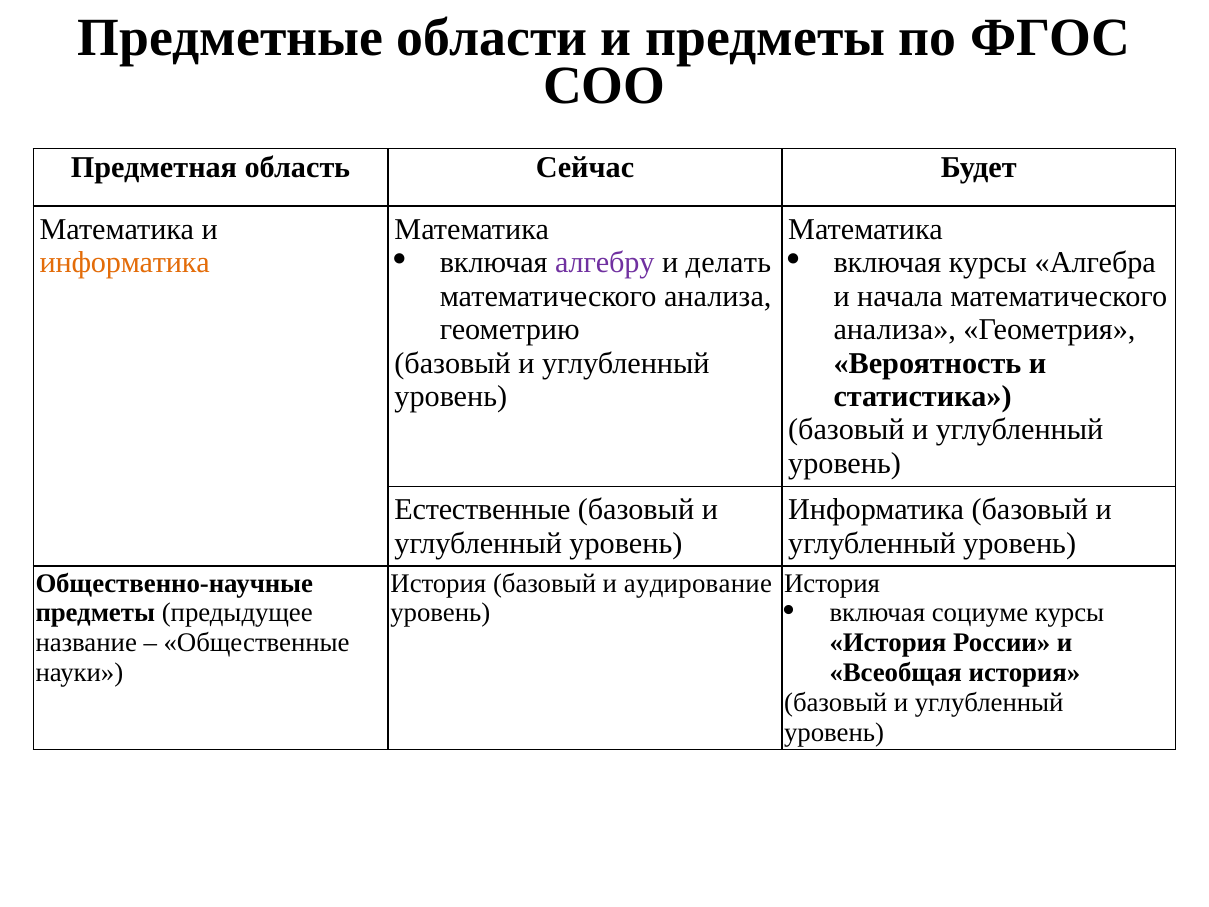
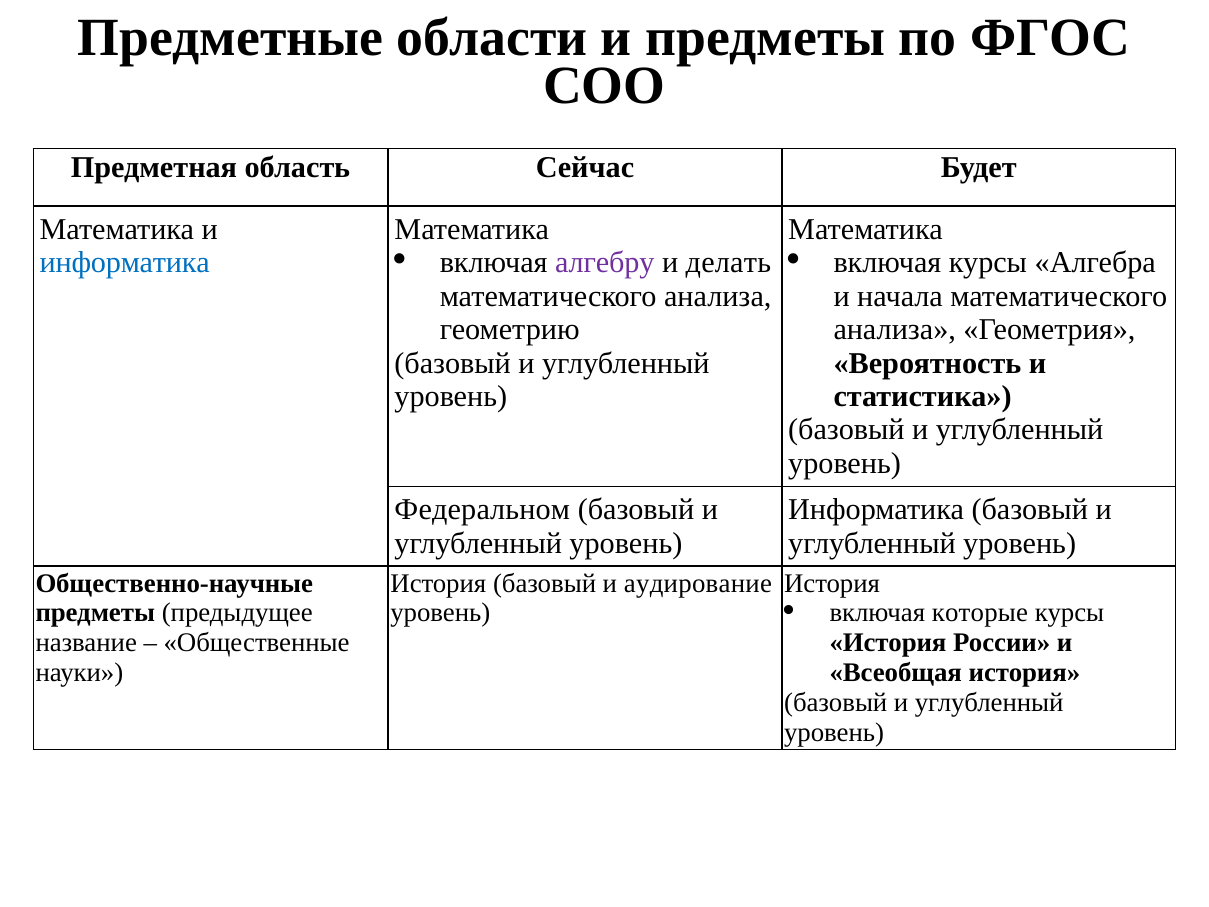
информатика colour: orange -> blue (125, 263)
Естественные: Естественные -> Федеральном (482, 509)
социуме: социуме -> которые (980, 613)
